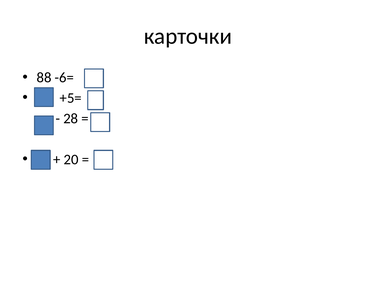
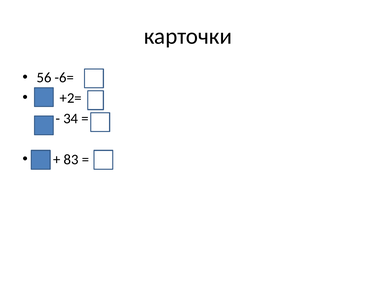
88: 88 -> 56 (44, 77)
+5=: +5= -> +2= (71, 98)
28: 28 -> 34 (71, 118)
20: 20 -> 83 (71, 159)
